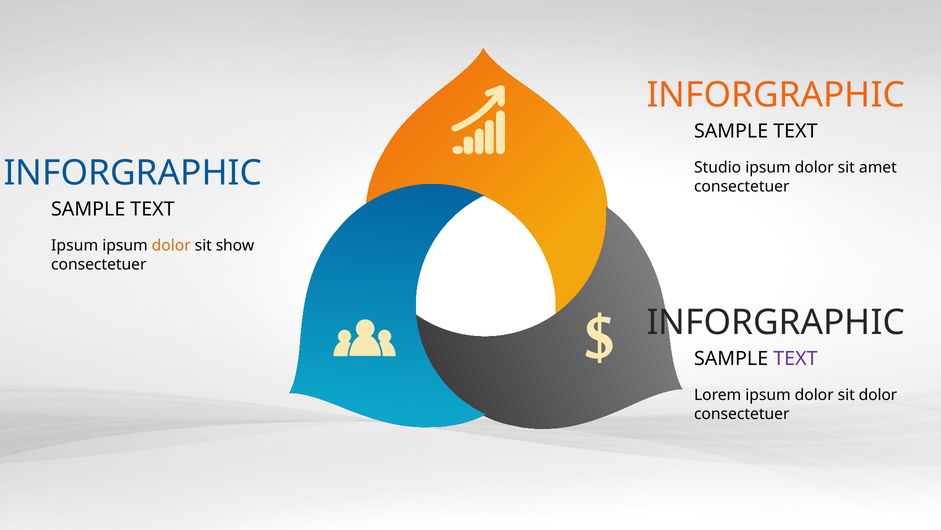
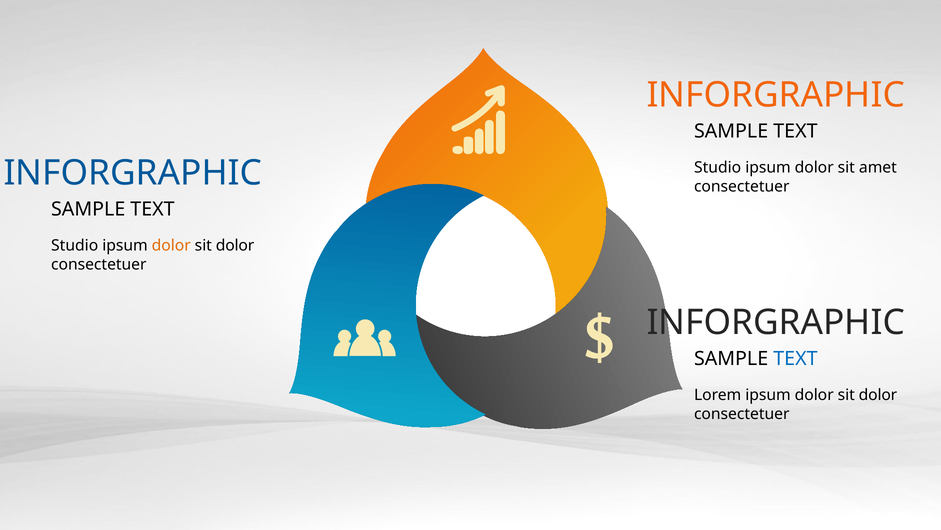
Ipsum: Ipsum -> Studio (75, 245)
show: show -> dolor (235, 245)
TEXT colour: purple -> blue (795, 358)
